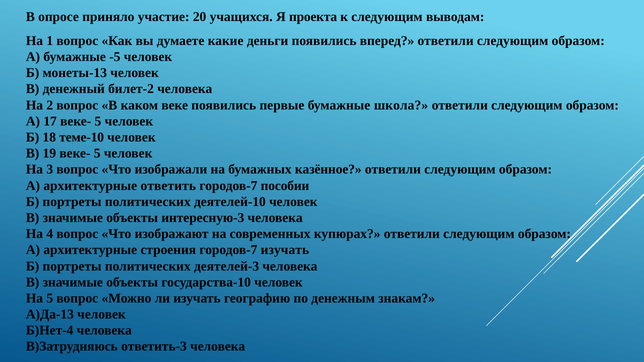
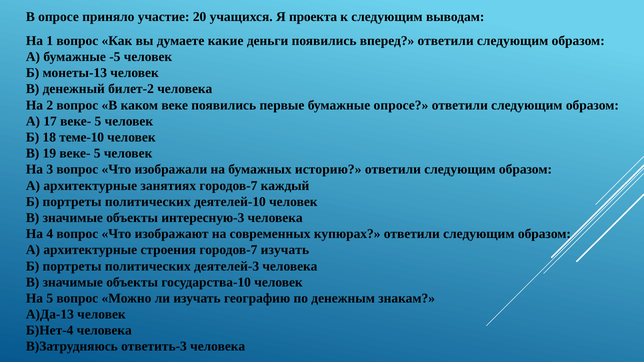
бумажные школа: школа -> опросе (401, 105)
казённое: казённое -> историю (328, 170)
ответить: ответить -> занятиях (168, 186)
пособии: пособии -> каждый (285, 186)
